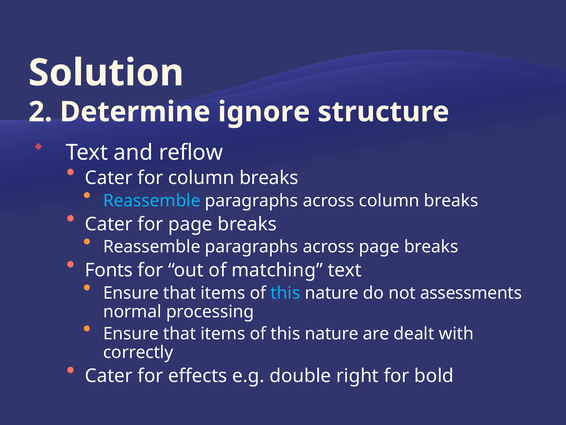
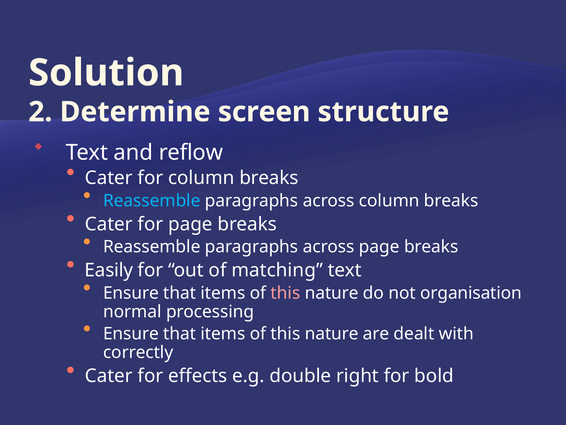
ignore: ignore -> screen (264, 112)
Fonts: Fonts -> Easily (109, 270)
this colour: light blue -> pink (285, 293)
assessments: assessments -> organisation (471, 293)
